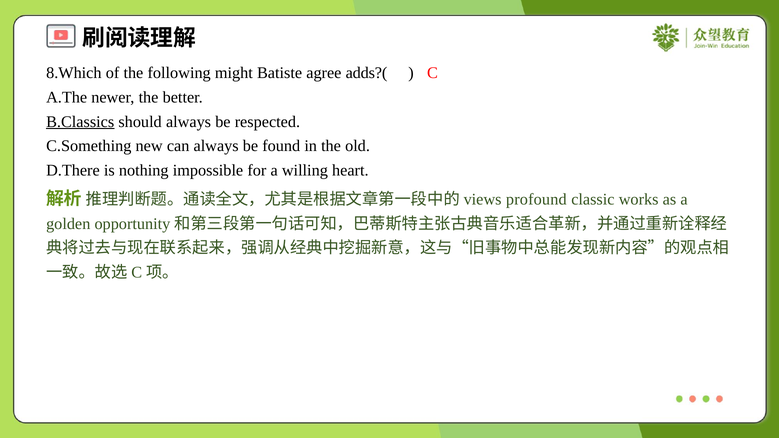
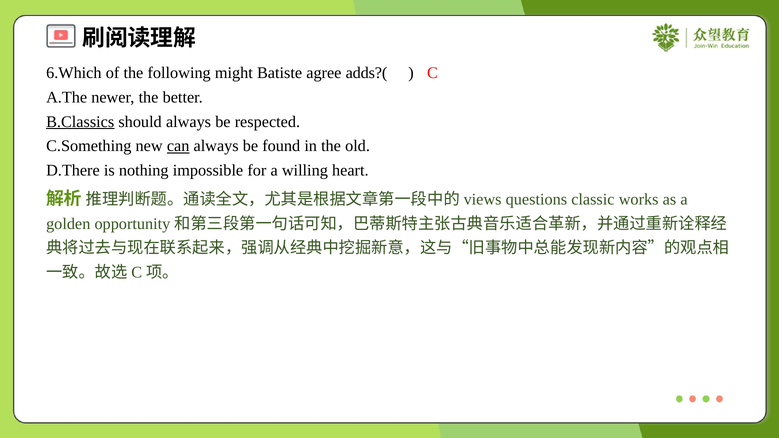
8.Which: 8.Which -> 6.Which (74, 73)
can underline: none -> present (178, 146)
profound: profound -> questions (536, 199)
